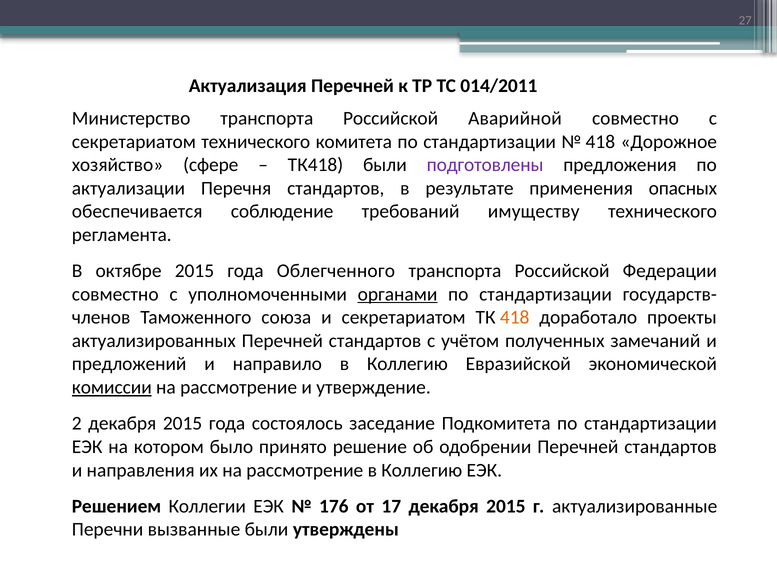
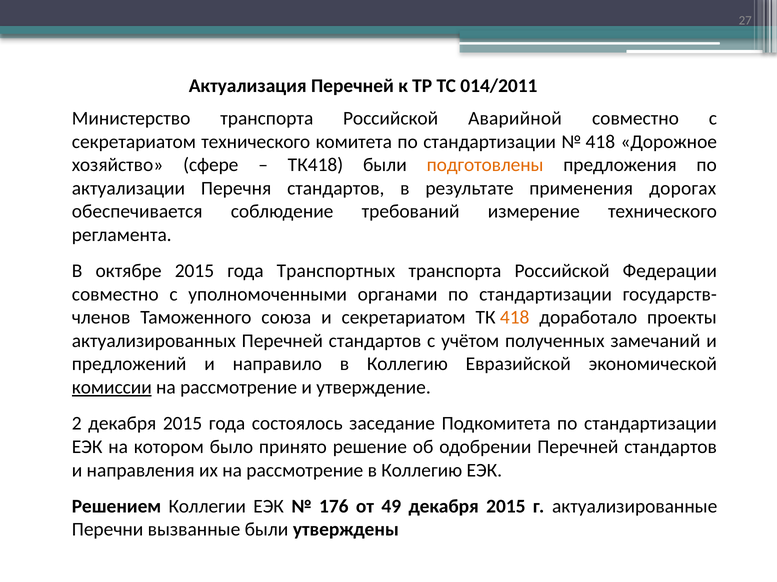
подготовлены colour: purple -> orange (485, 165)
опасных: опасных -> дорогах (683, 188)
имуществу: имуществу -> измерение (534, 212)
Облегченного: Облегченного -> Транспортных (336, 271)
органами underline: present -> none (398, 295)
17: 17 -> 49 (391, 507)
